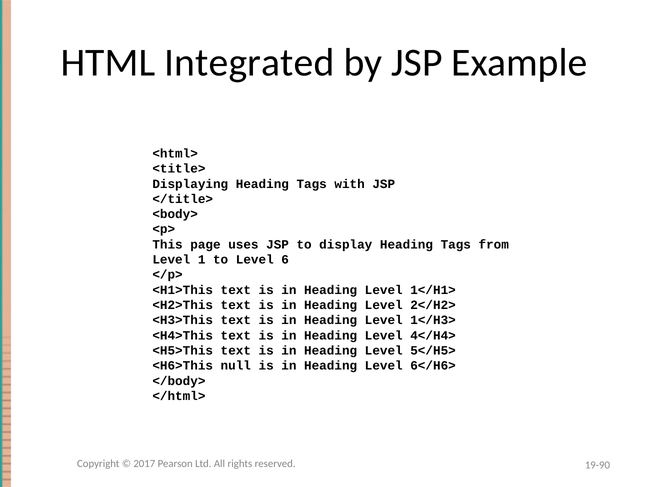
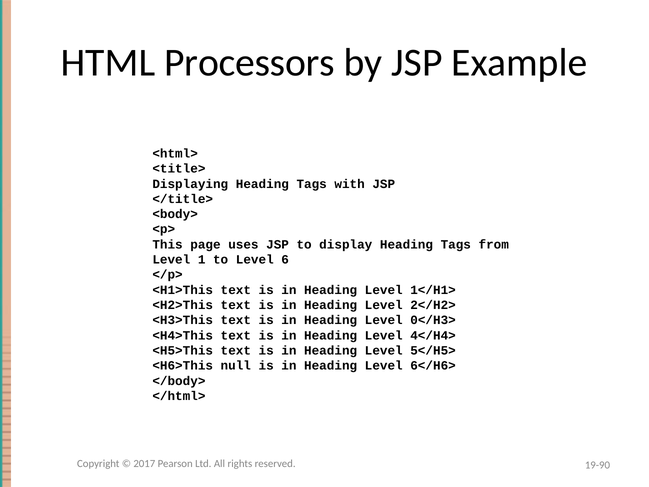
Integrated: Integrated -> Processors (250, 63)
1</H3>: 1</H3> -> 0</H3> (433, 320)
